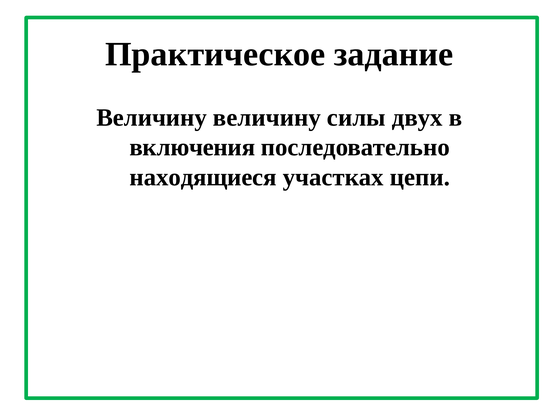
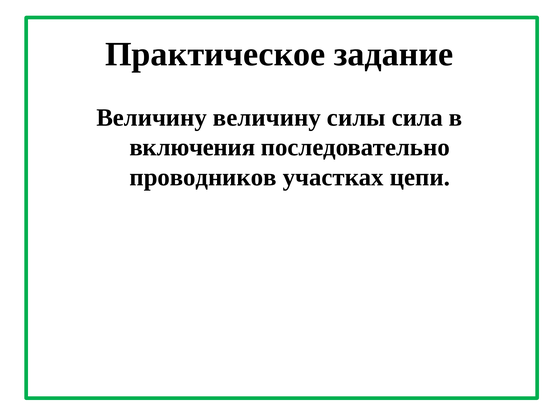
двух: двух -> сила (417, 117)
находящиеся: находящиеся -> проводников (203, 177)
